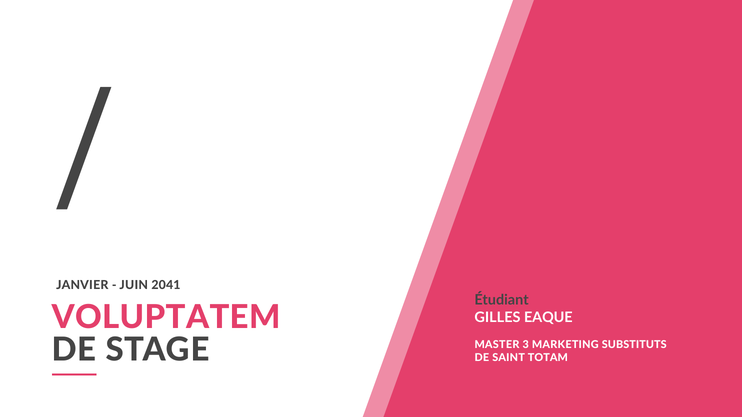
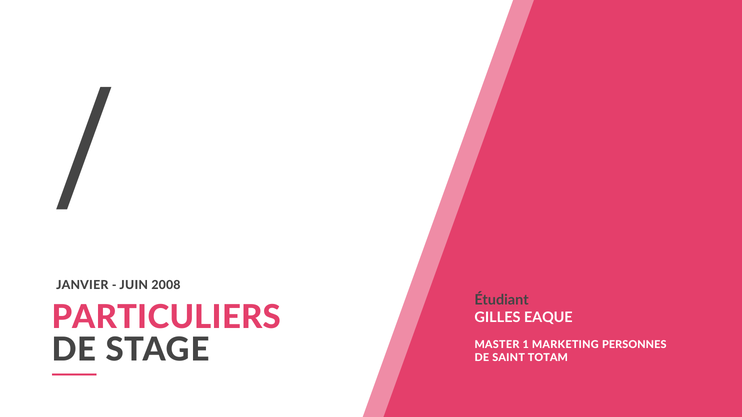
2041: 2041 -> 2008 (166, 286)
VOLUPTATEM: VOLUPTATEM -> PARTICULIERS (166, 317)
3: 3 -> 1 (526, 345)
SUBSTITUTS: SUBSTITUTS -> PERSONNES (634, 345)
